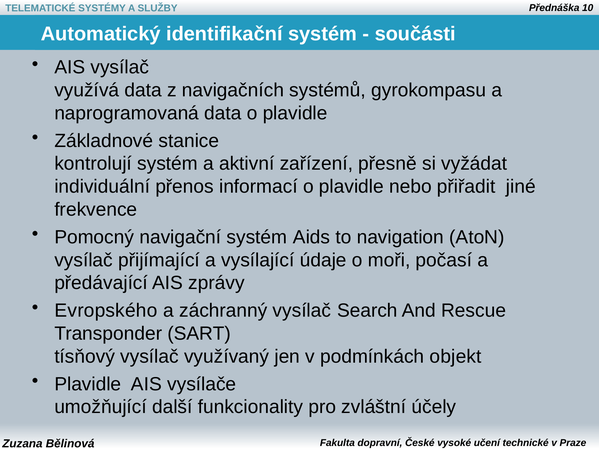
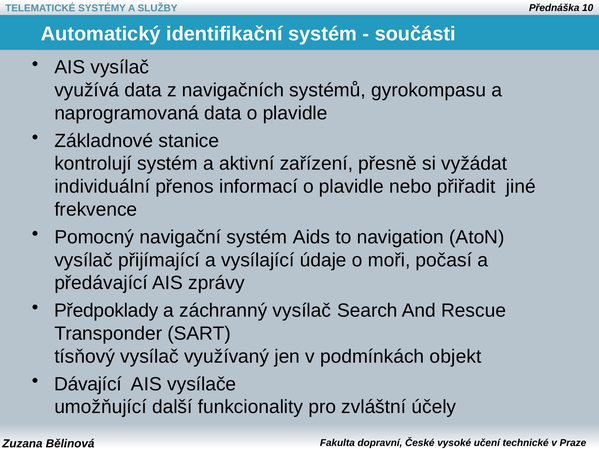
Evropského: Evropského -> Předpoklady (106, 311)
Plavidle: Plavidle -> Dávající (88, 384)
